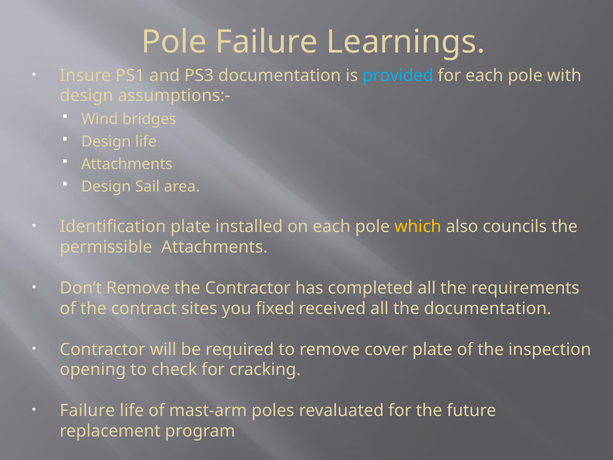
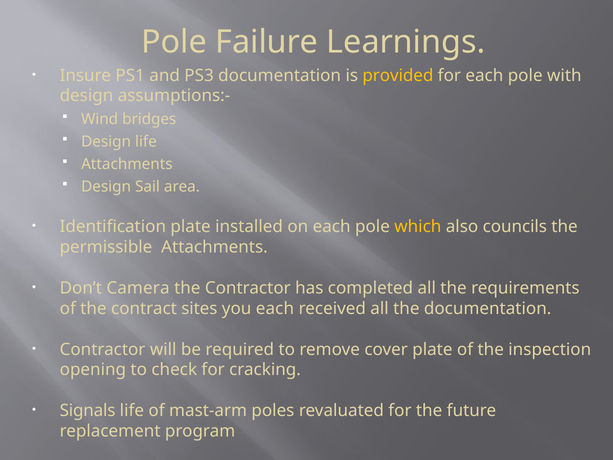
provided colour: light blue -> yellow (398, 75)
Don’t Remove: Remove -> Camera (138, 288)
you fixed: fixed -> each (275, 308)
Failure: Failure -> Signals (88, 411)
